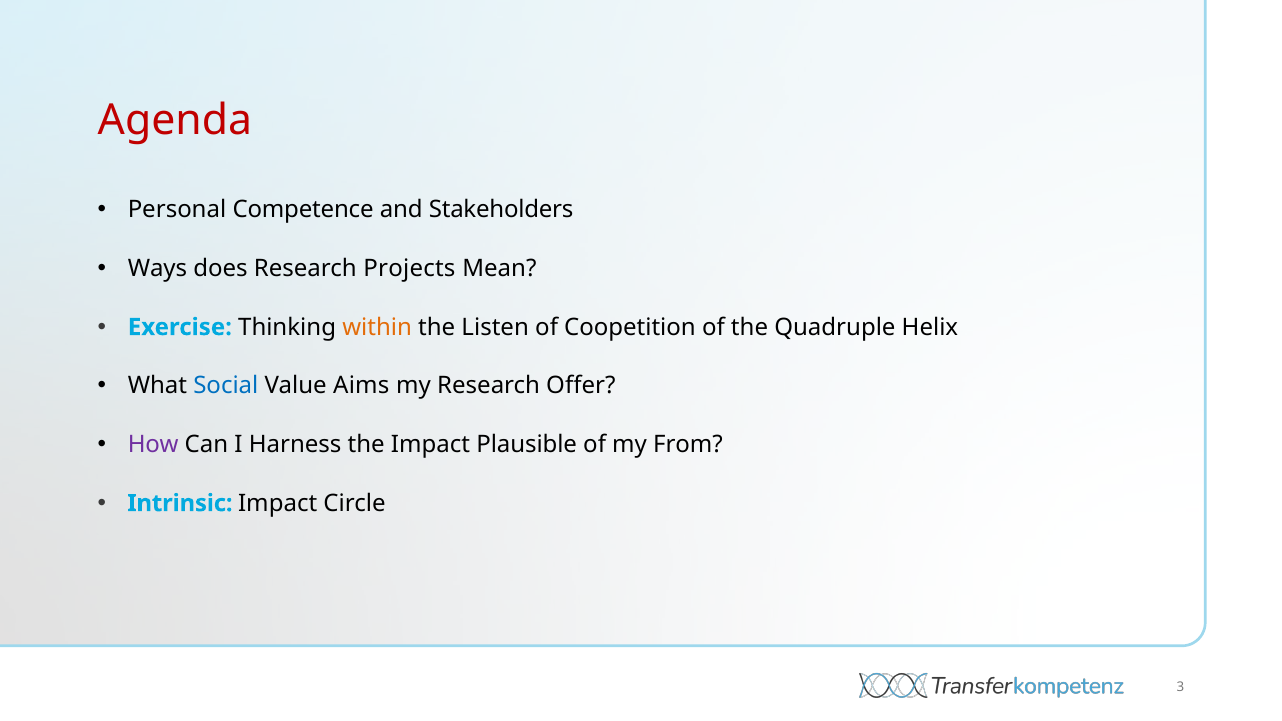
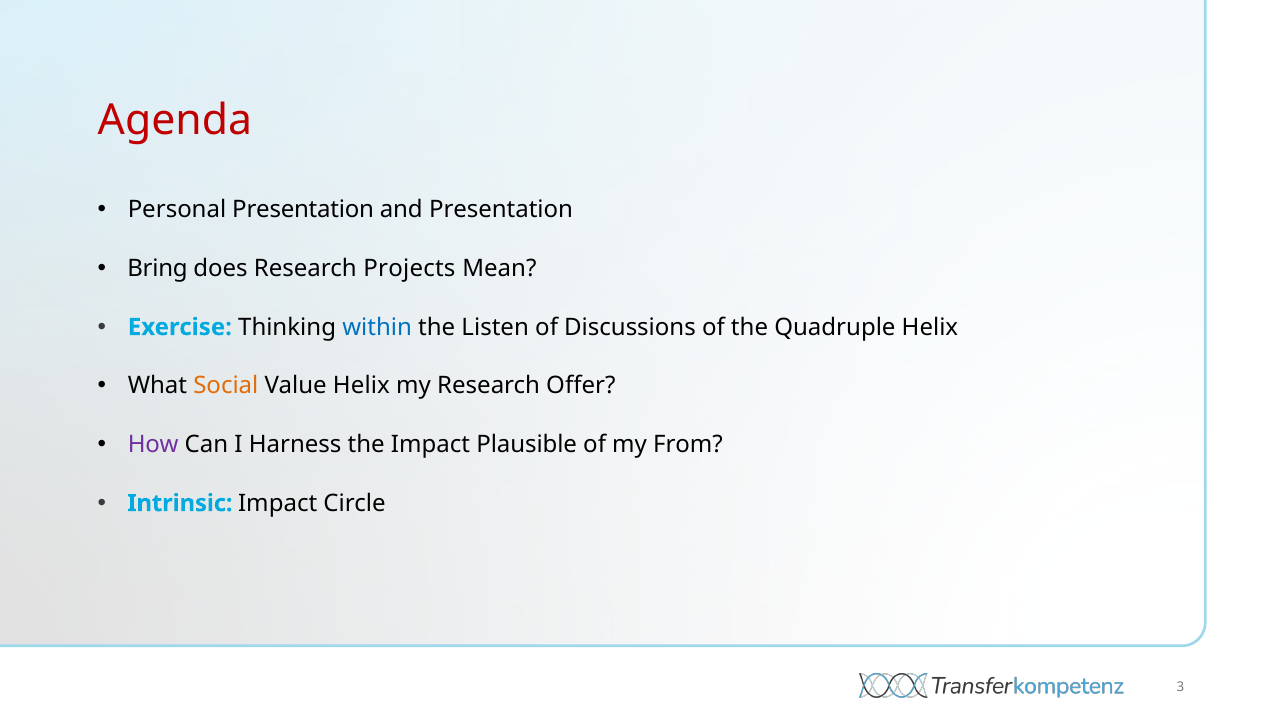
Personal Competence: Competence -> Presentation (303, 210)
and Stakeholders: Stakeholders -> Presentation (501, 210)
Ways: Ways -> Bring (158, 269)
within colour: orange -> blue (377, 327)
Coopetition: Coopetition -> Discussions (630, 327)
Social colour: blue -> orange (226, 386)
Value Aims: Aims -> Helix (361, 386)
